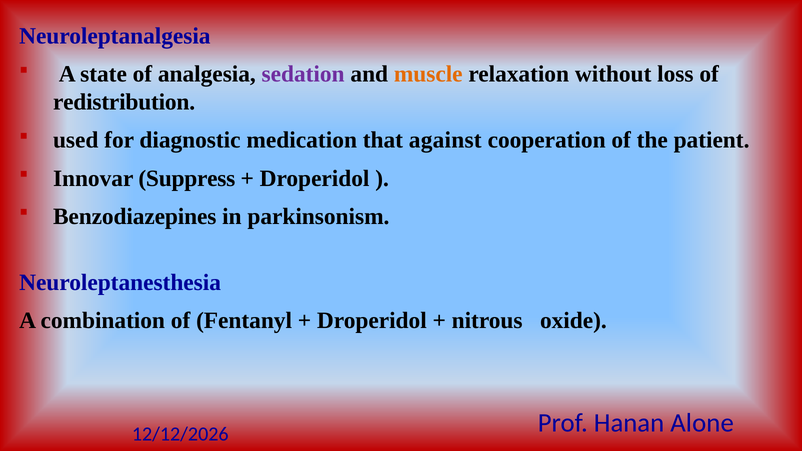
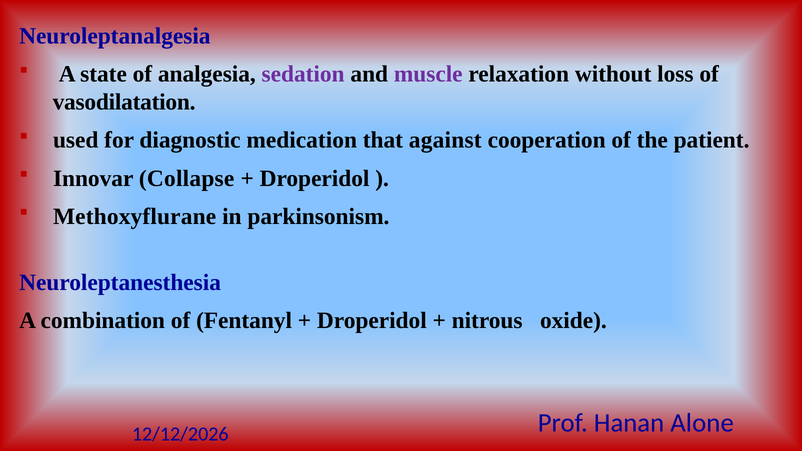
muscle colour: orange -> purple (428, 74)
redistribution: redistribution -> vasodilatation (124, 102)
Suppress: Suppress -> Collapse (187, 178)
Benzodiazepines: Benzodiazepines -> Methoxyflurane (135, 216)
